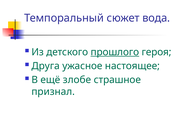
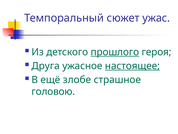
вода: вода -> ужас (156, 18)
настоящее underline: none -> present (132, 66)
признал: признал -> головою (53, 91)
